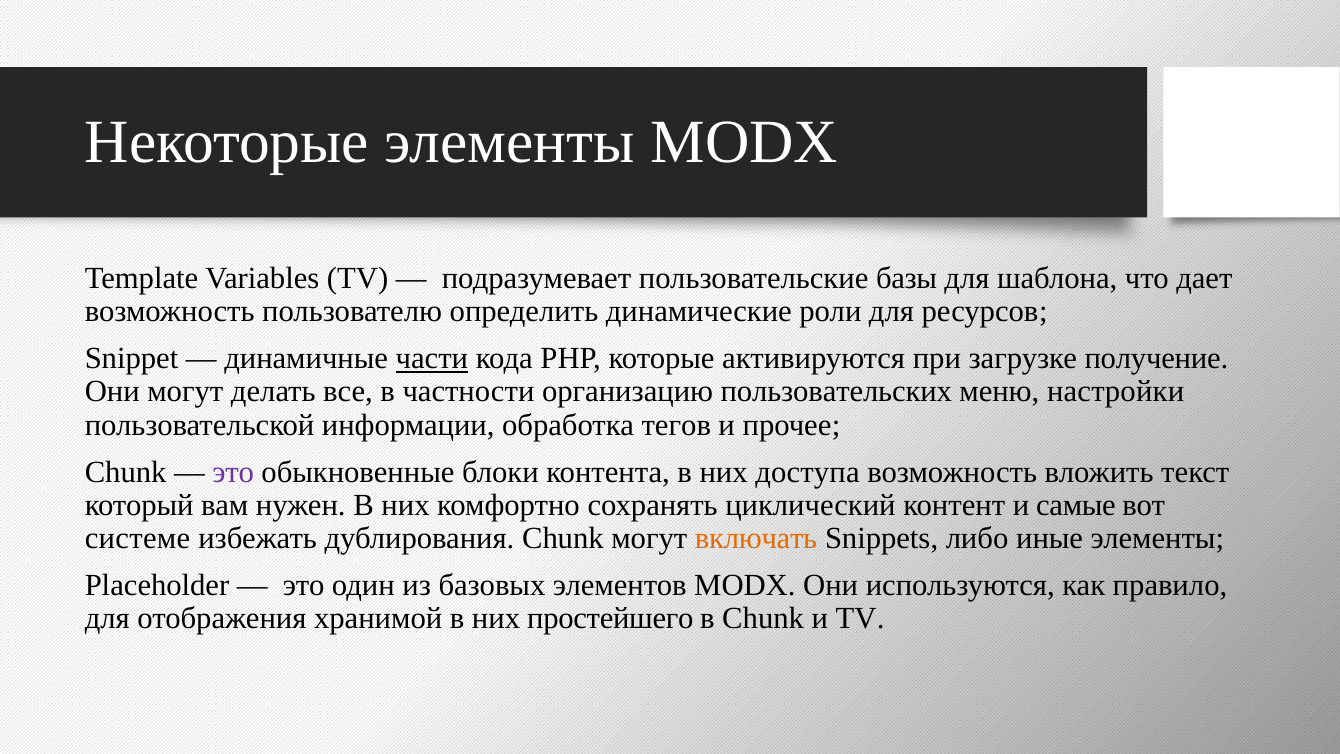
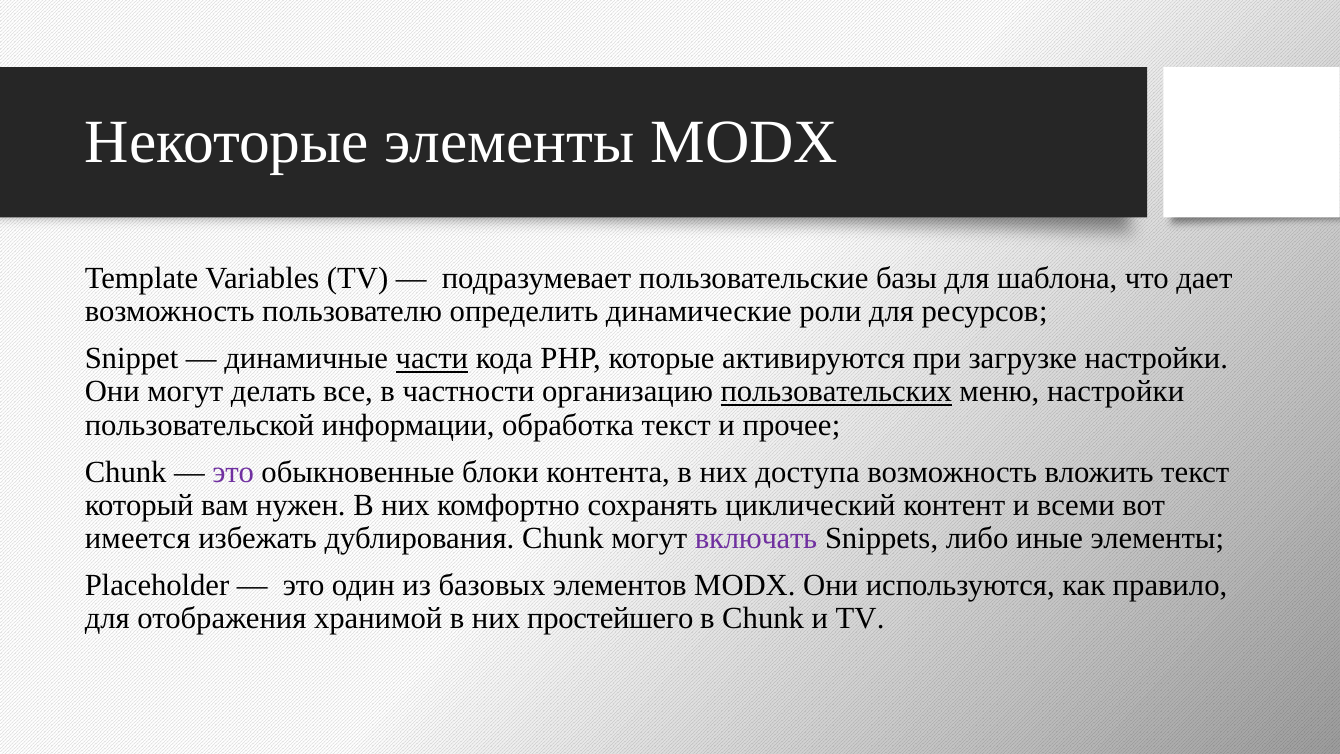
загрузке получение: получение -> настройки (1156, 359)
пользовательских underline: none -> present (836, 392)
обработка тегов: тегов -> текст (676, 425)
самые: самые -> всеми (1076, 505)
системе: системе -> имеется (138, 538)
включать colour: orange -> purple (756, 538)
